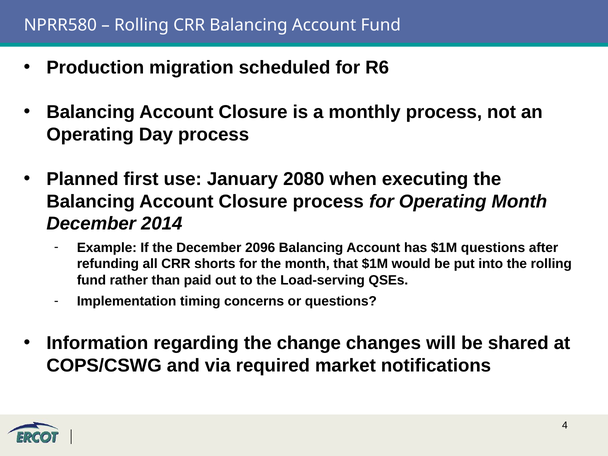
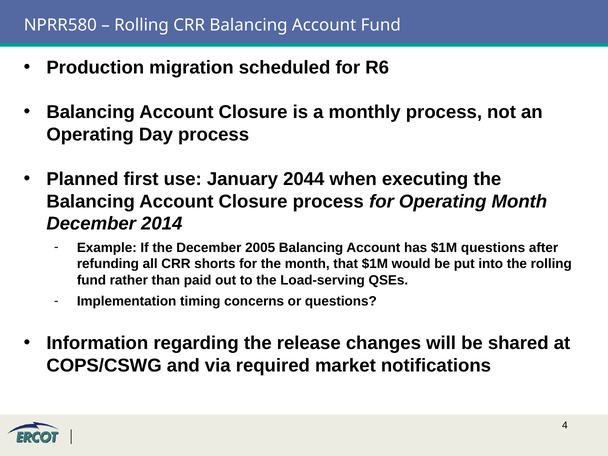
2080: 2080 -> 2044 (304, 179)
2096: 2096 -> 2005 (260, 248)
change: change -> release (309, 343)
